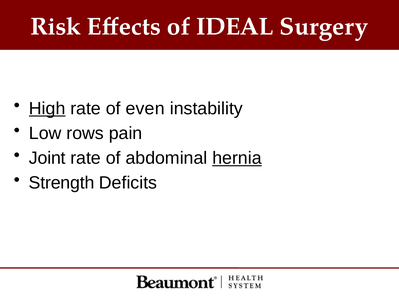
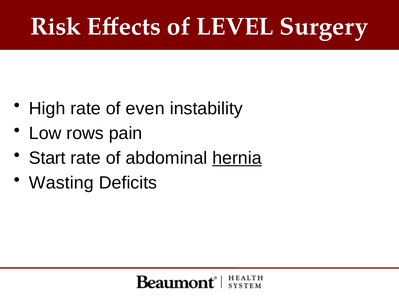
IDEAL: IDEAL -> LEVEL (235, 27)
High underline: present -> none (47, 109)
Joint: Joint -> Start (47, 158)
Strength: Strength -> Wasting (61, 183)
